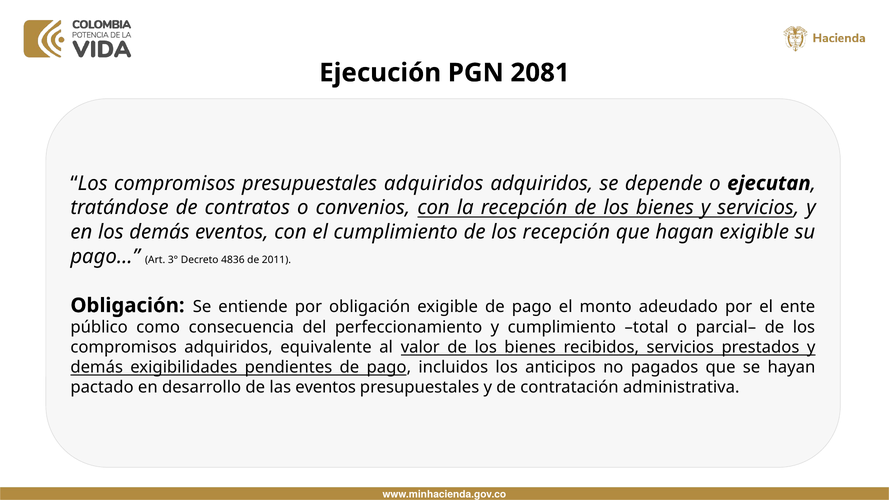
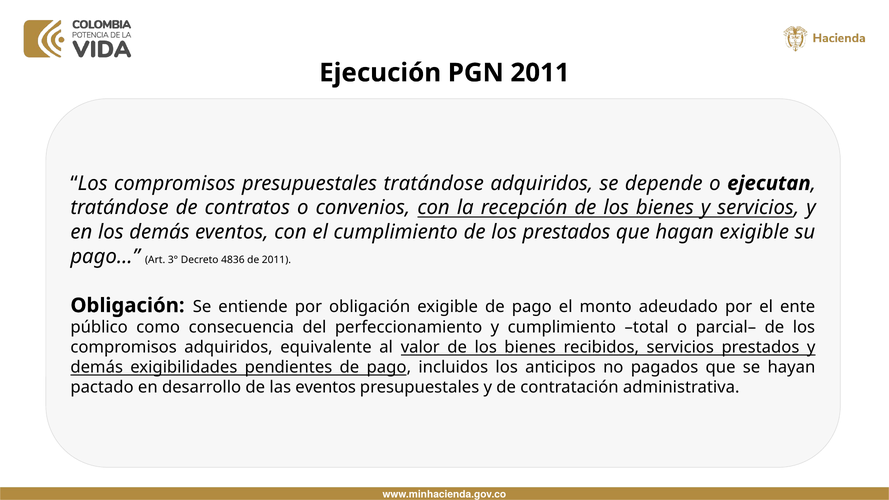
PGN 2081: 2081 -> 2011 (540, 73)
presupuestales adquiridos: adquiridos -> tratándose (434, 183)
los recepción: recepción -> prestados (566, 232)
